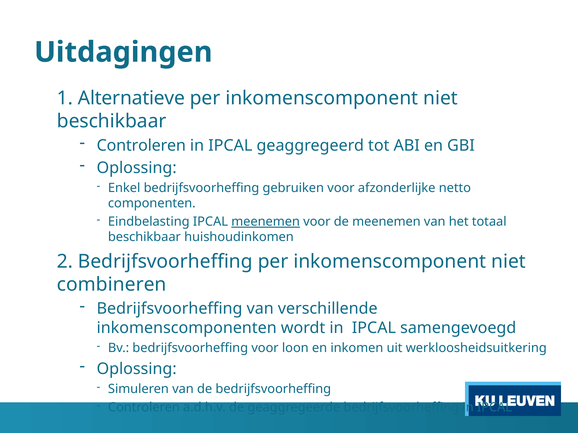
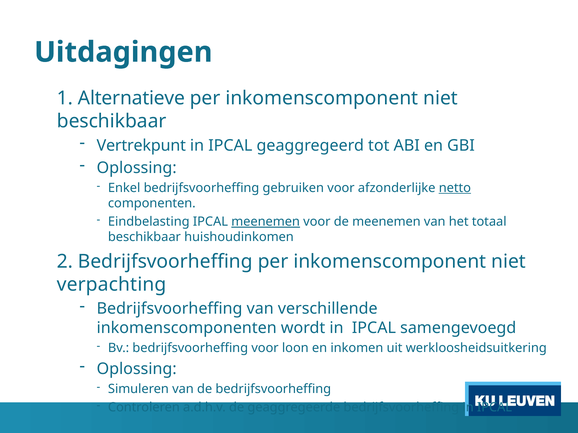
Controleren: Controleren -> Vertrekpunt (141, 146)
netto underline: none -> present (455, 188)
combineren: combineren -> verpachting (112, 285)
